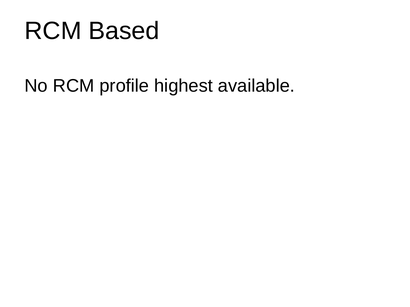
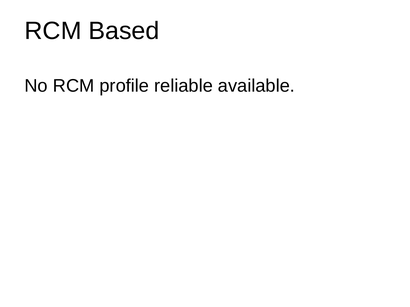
highest: highest -> reliable (184, 86)
